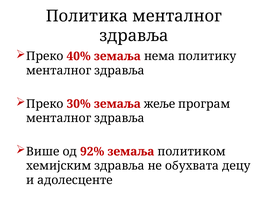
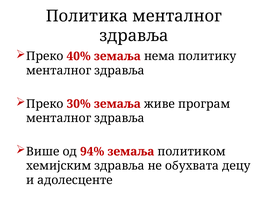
жеље: жеље -> живе (159, 104)
92%: 92% -> 94% (92, 152)
